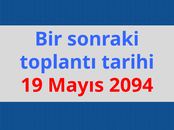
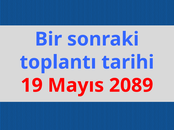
2094: 2094 -> 2089 (131, 86)
